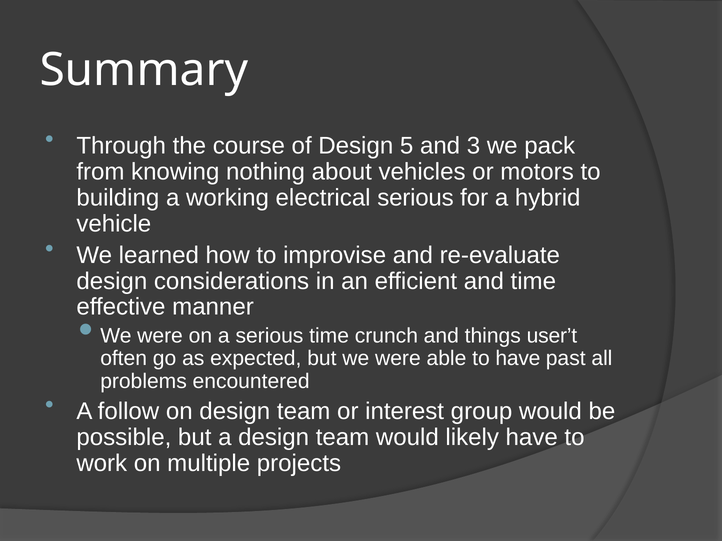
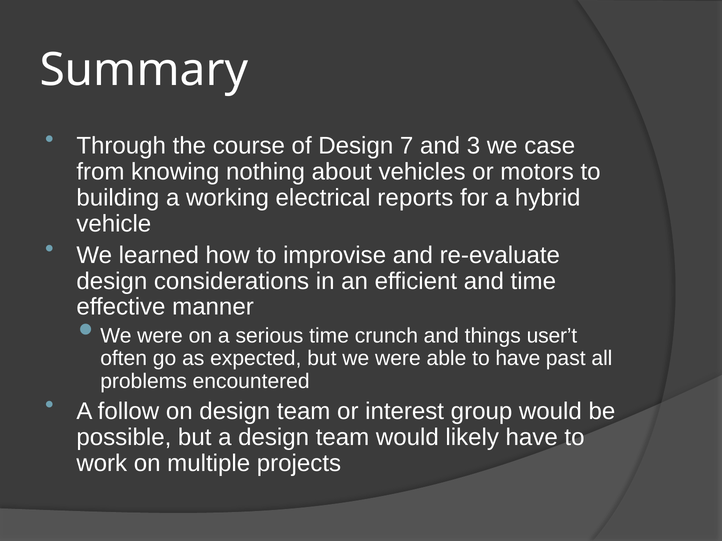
5: 5 -> 7 (407, 146)
pack: pack -> case (550, 146)
electrical serious: serious -> reports (415, 198)
